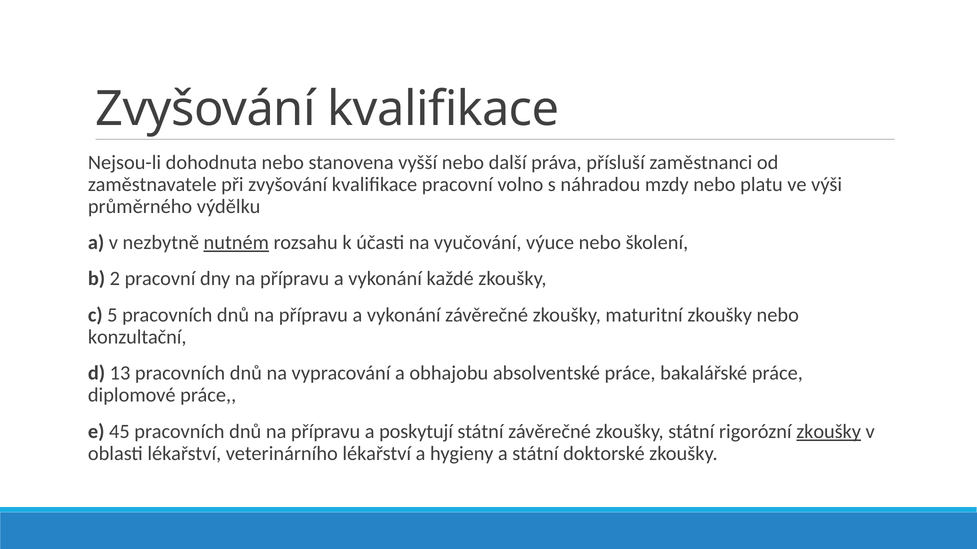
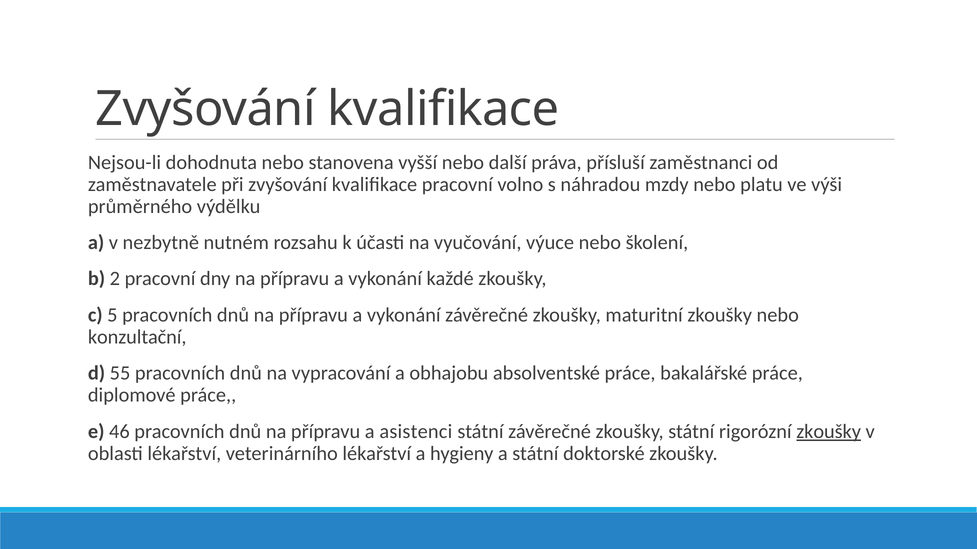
nutném underline: present -> none (236, 243)
13: 13 -> 55 (120, 374)
45: 45 -> 46 (119, 432)
poskytují: poskytují -> asistenci (416, 432)
